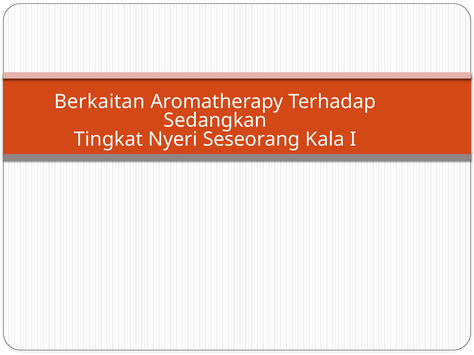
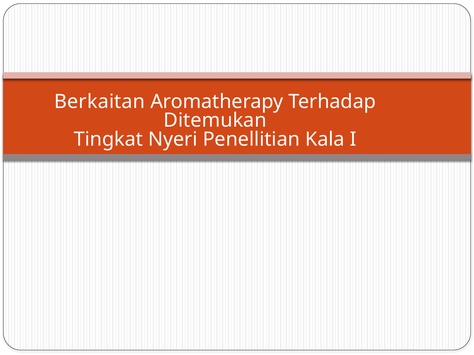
Sedangkan: Sedangkan -> Ditemukan (215, 121)
Seseorang: Seseorang -> Penellitian (251, 140)
